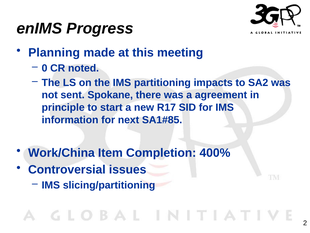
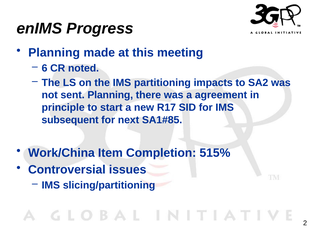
0: 0 -> 6 (45, 68)
sent Spokane: Spokane -> Planning (110, 95)
information: information -> subsequent (70, 120)
400%: 400% -> 515% (215, 152)
